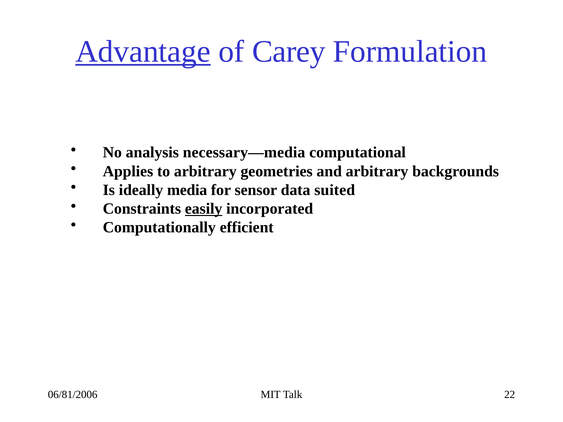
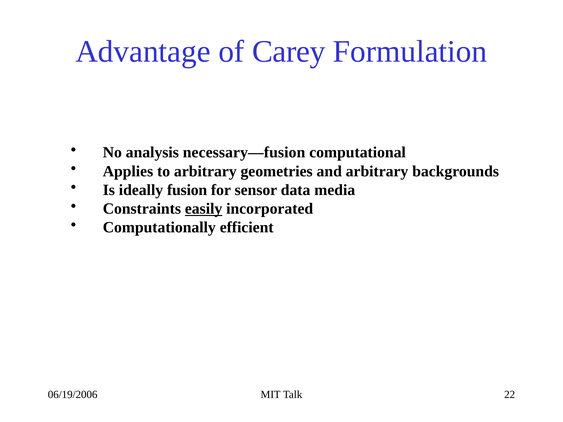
Advantage underline: present -> none (143, 51)
necessary—media: necessary—media -> necessary—fusion (244, 153)
media: media -> fusion (187, 190)
suited: suited -> media (335, 190)
06/81/2006: 06/81/2006 -> 06/19/2006 (73, 395)
